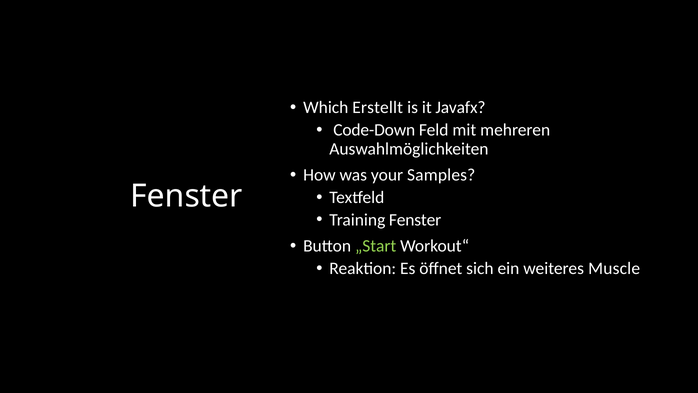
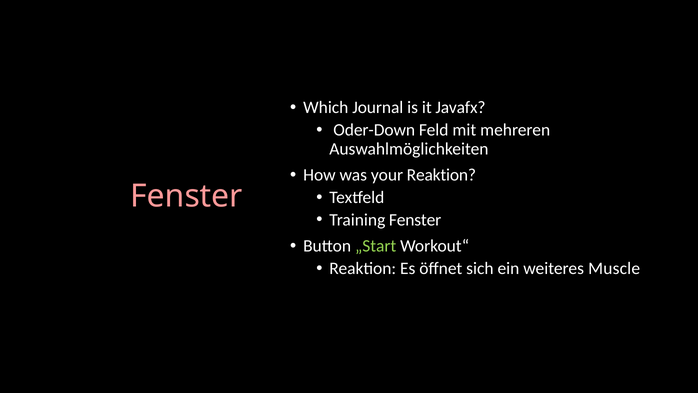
Erstellt: Erstellt -> Journal (378, 107)
Code-Down: Code-Down -> Oder-Down (374, 130)
your Samples: Samples -> Reaktion (441, 175)
Fenster colour: white -> pink (186, 196)
